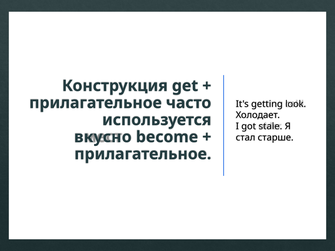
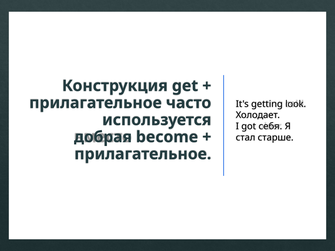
stale: stale -> себя (270, 126)
вкусно: вкусно -> добрая (103, 137)
